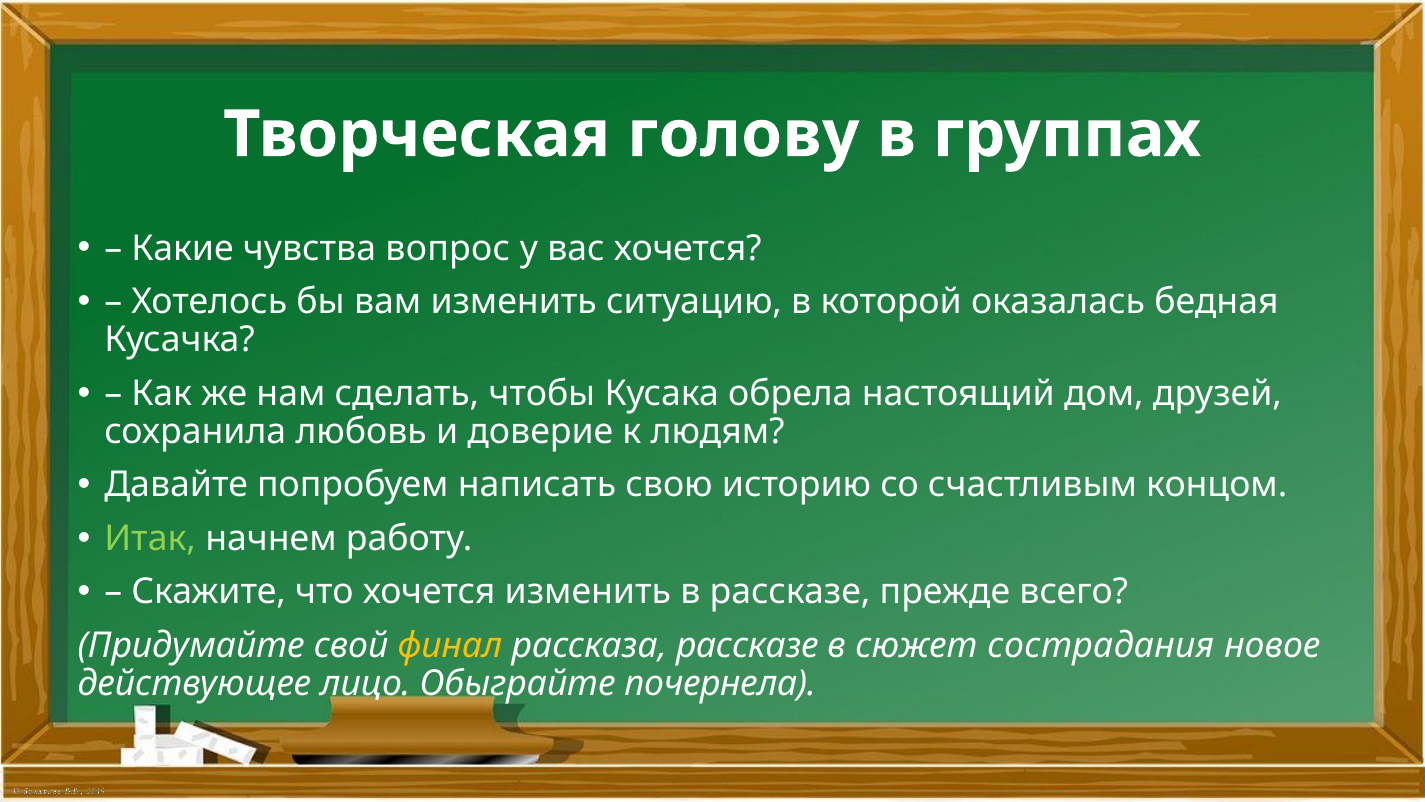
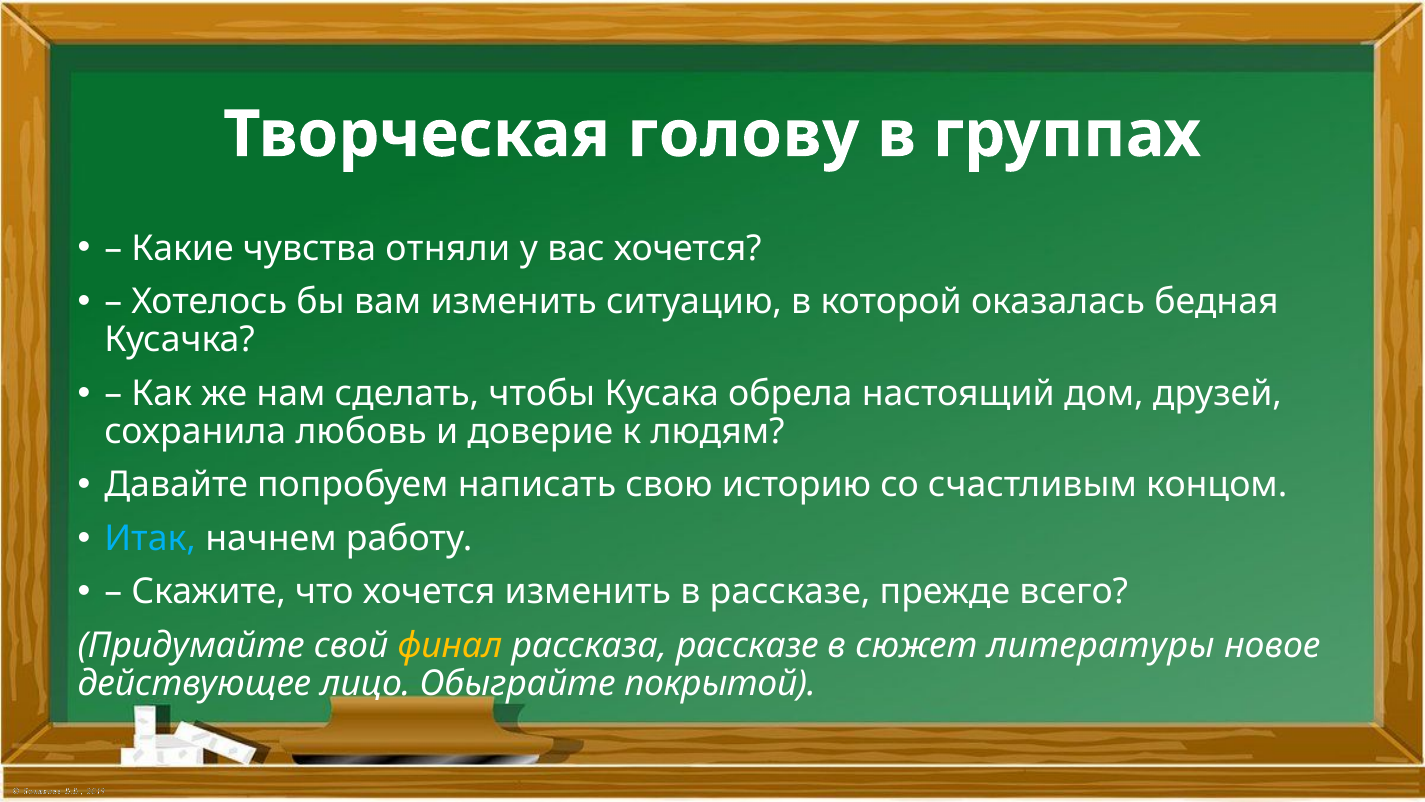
вопрос: вопрос -> отняли (448, 248)
Итак colour: light green -> light blue (150, 538)
сострадания: сострадания -> литературы (1101, 645)
почернела: почернела -> покрытой (720, 683)
